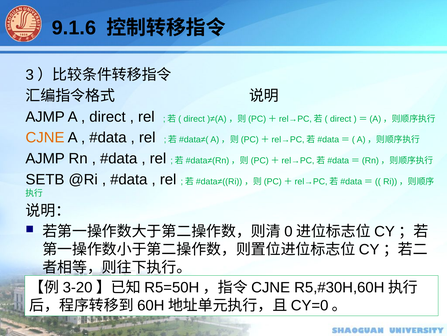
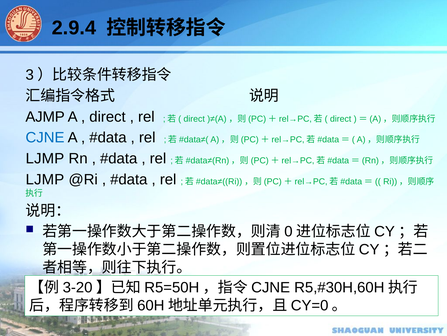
9.1.6: 9.1.6 -> 2.9.4 (74, 28)
CJNE colour: orange -> blue (45, 137)
AJMP: AJMP -> LJMP (45, 158)
SETB: SETB -> LJMP (45, 179)
